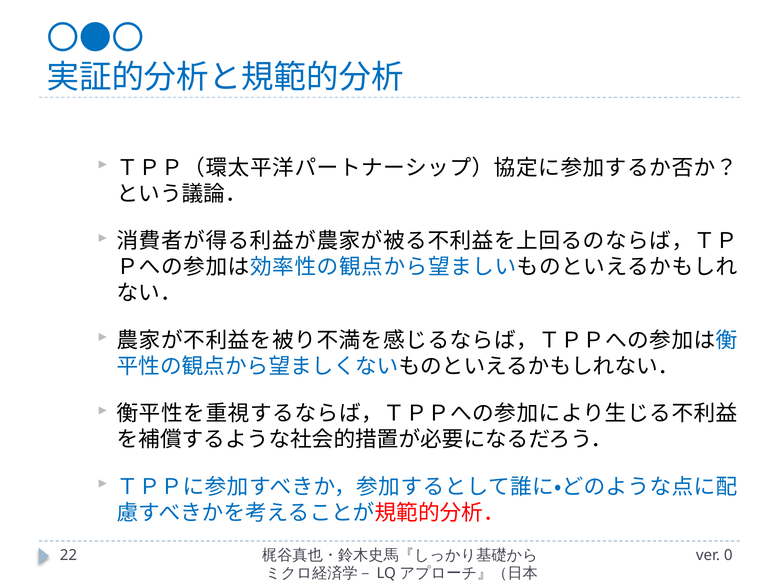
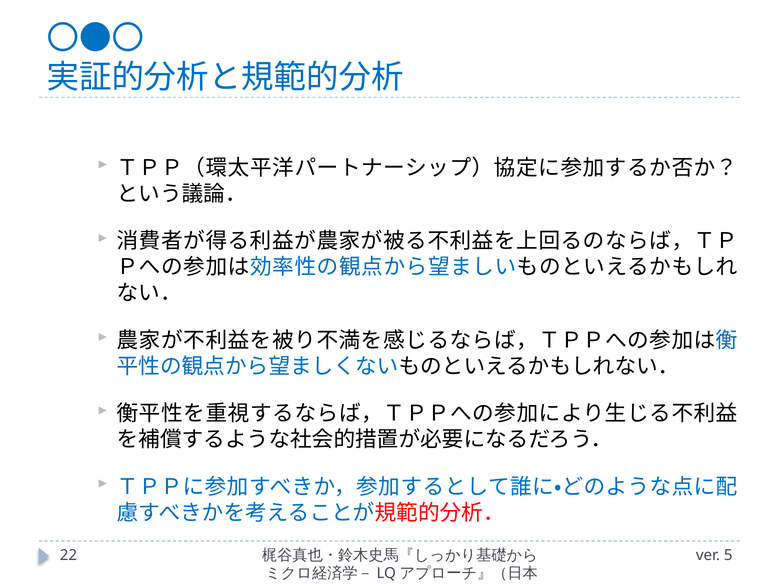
0: 0 -> 5 (728, 556)
